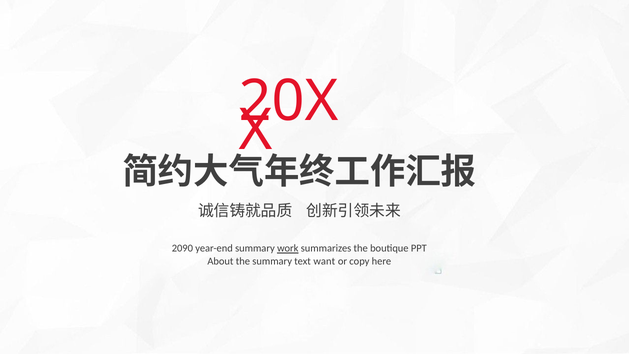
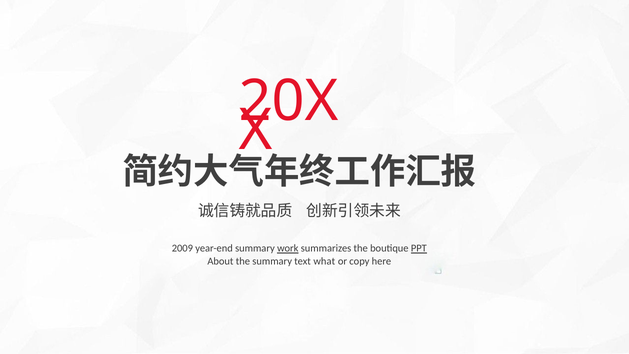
2090: 2090 -> 2009 (182, 248)
PPT underline: none -> present (419, 248)
want: want -> what (324, 261)
